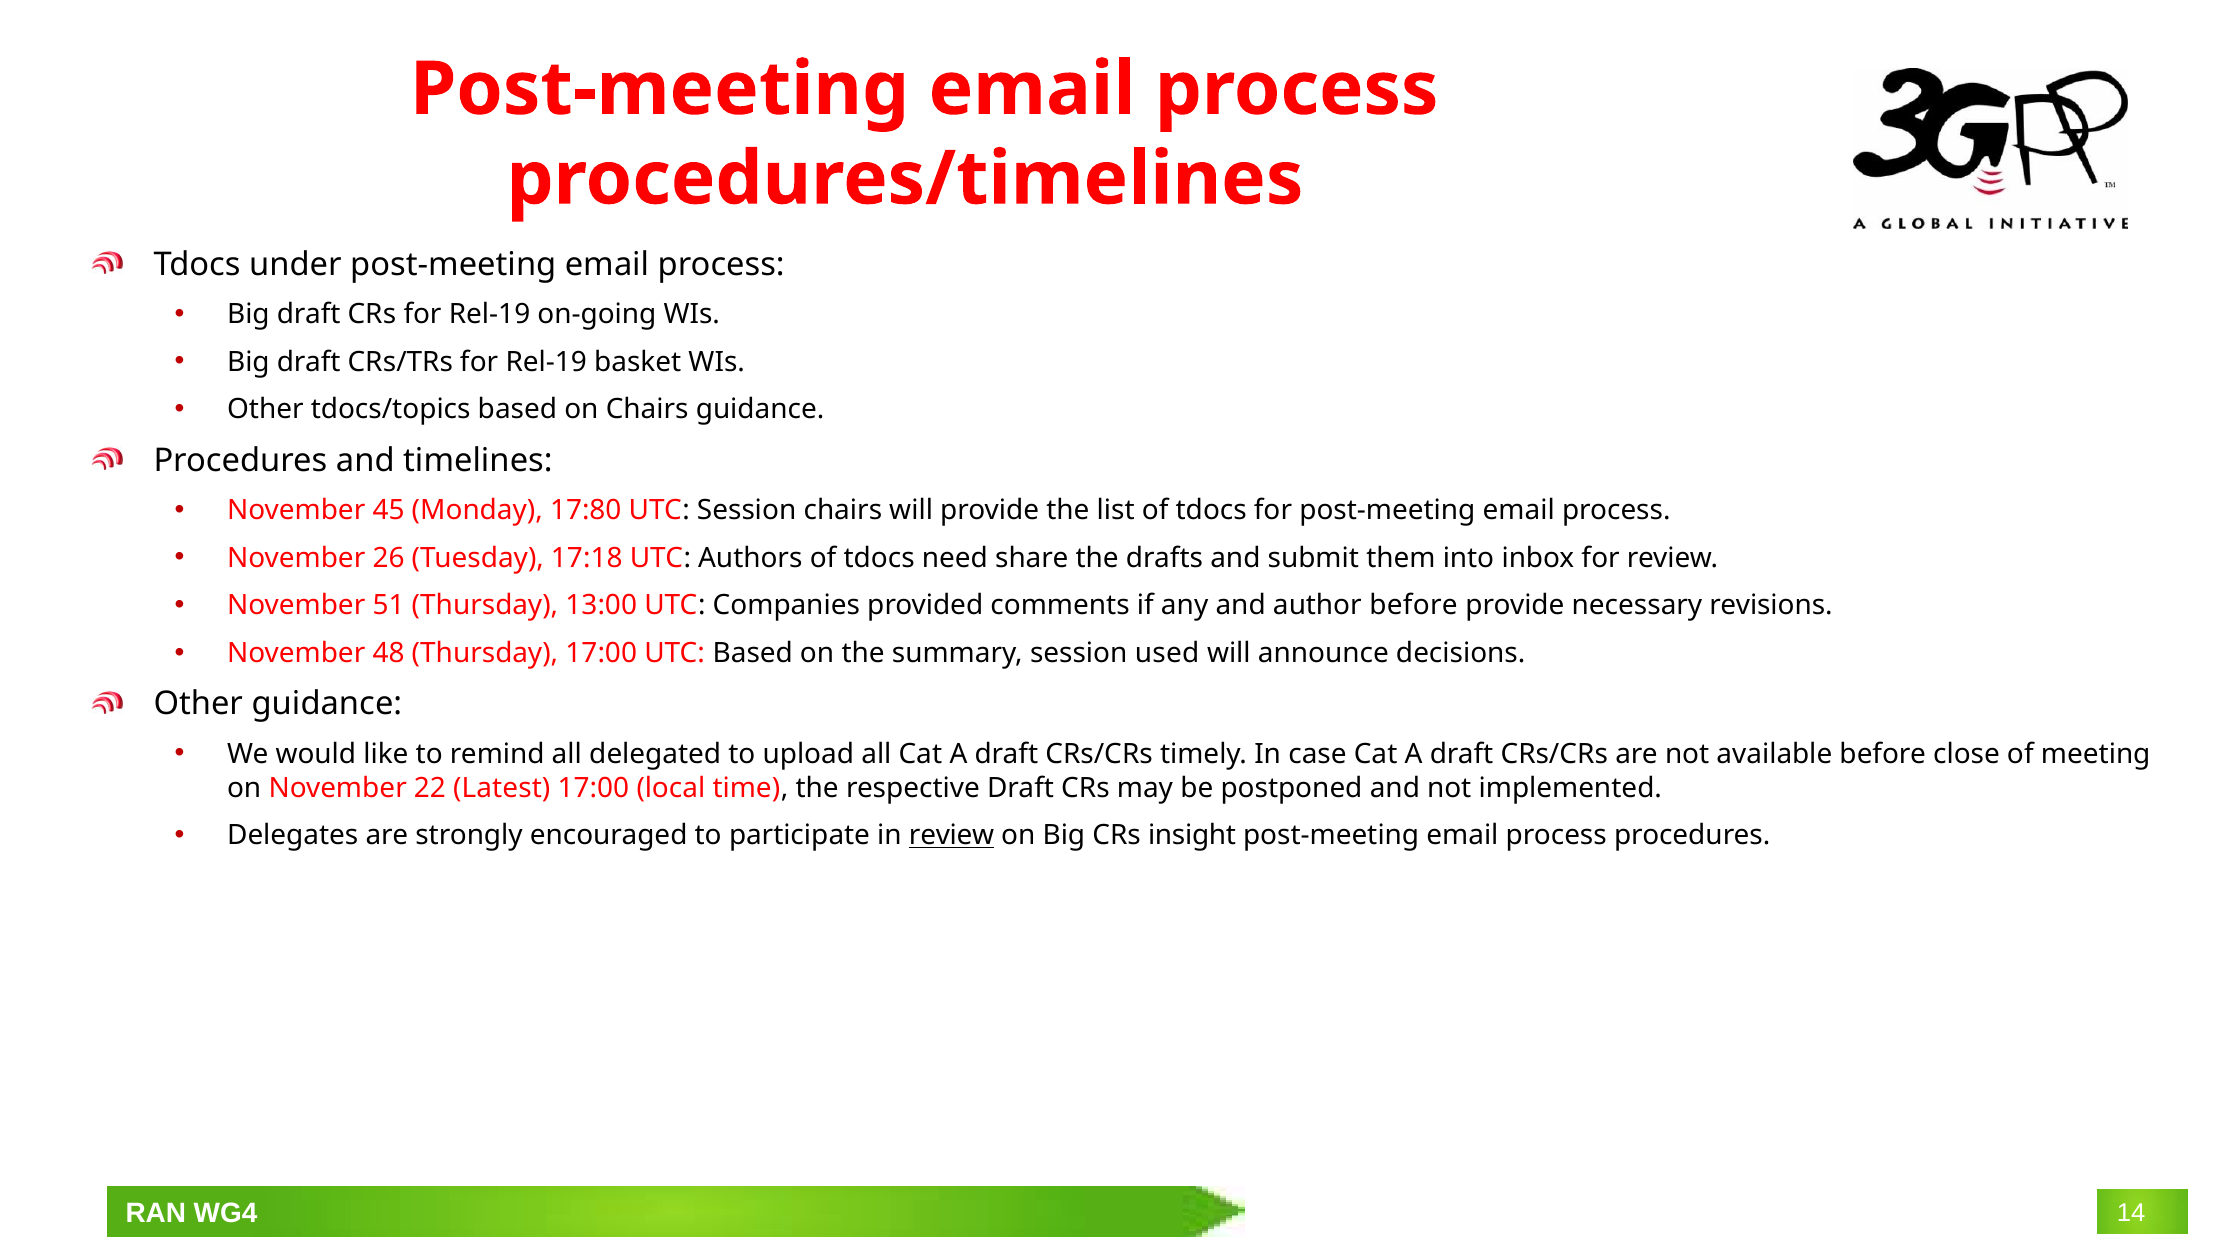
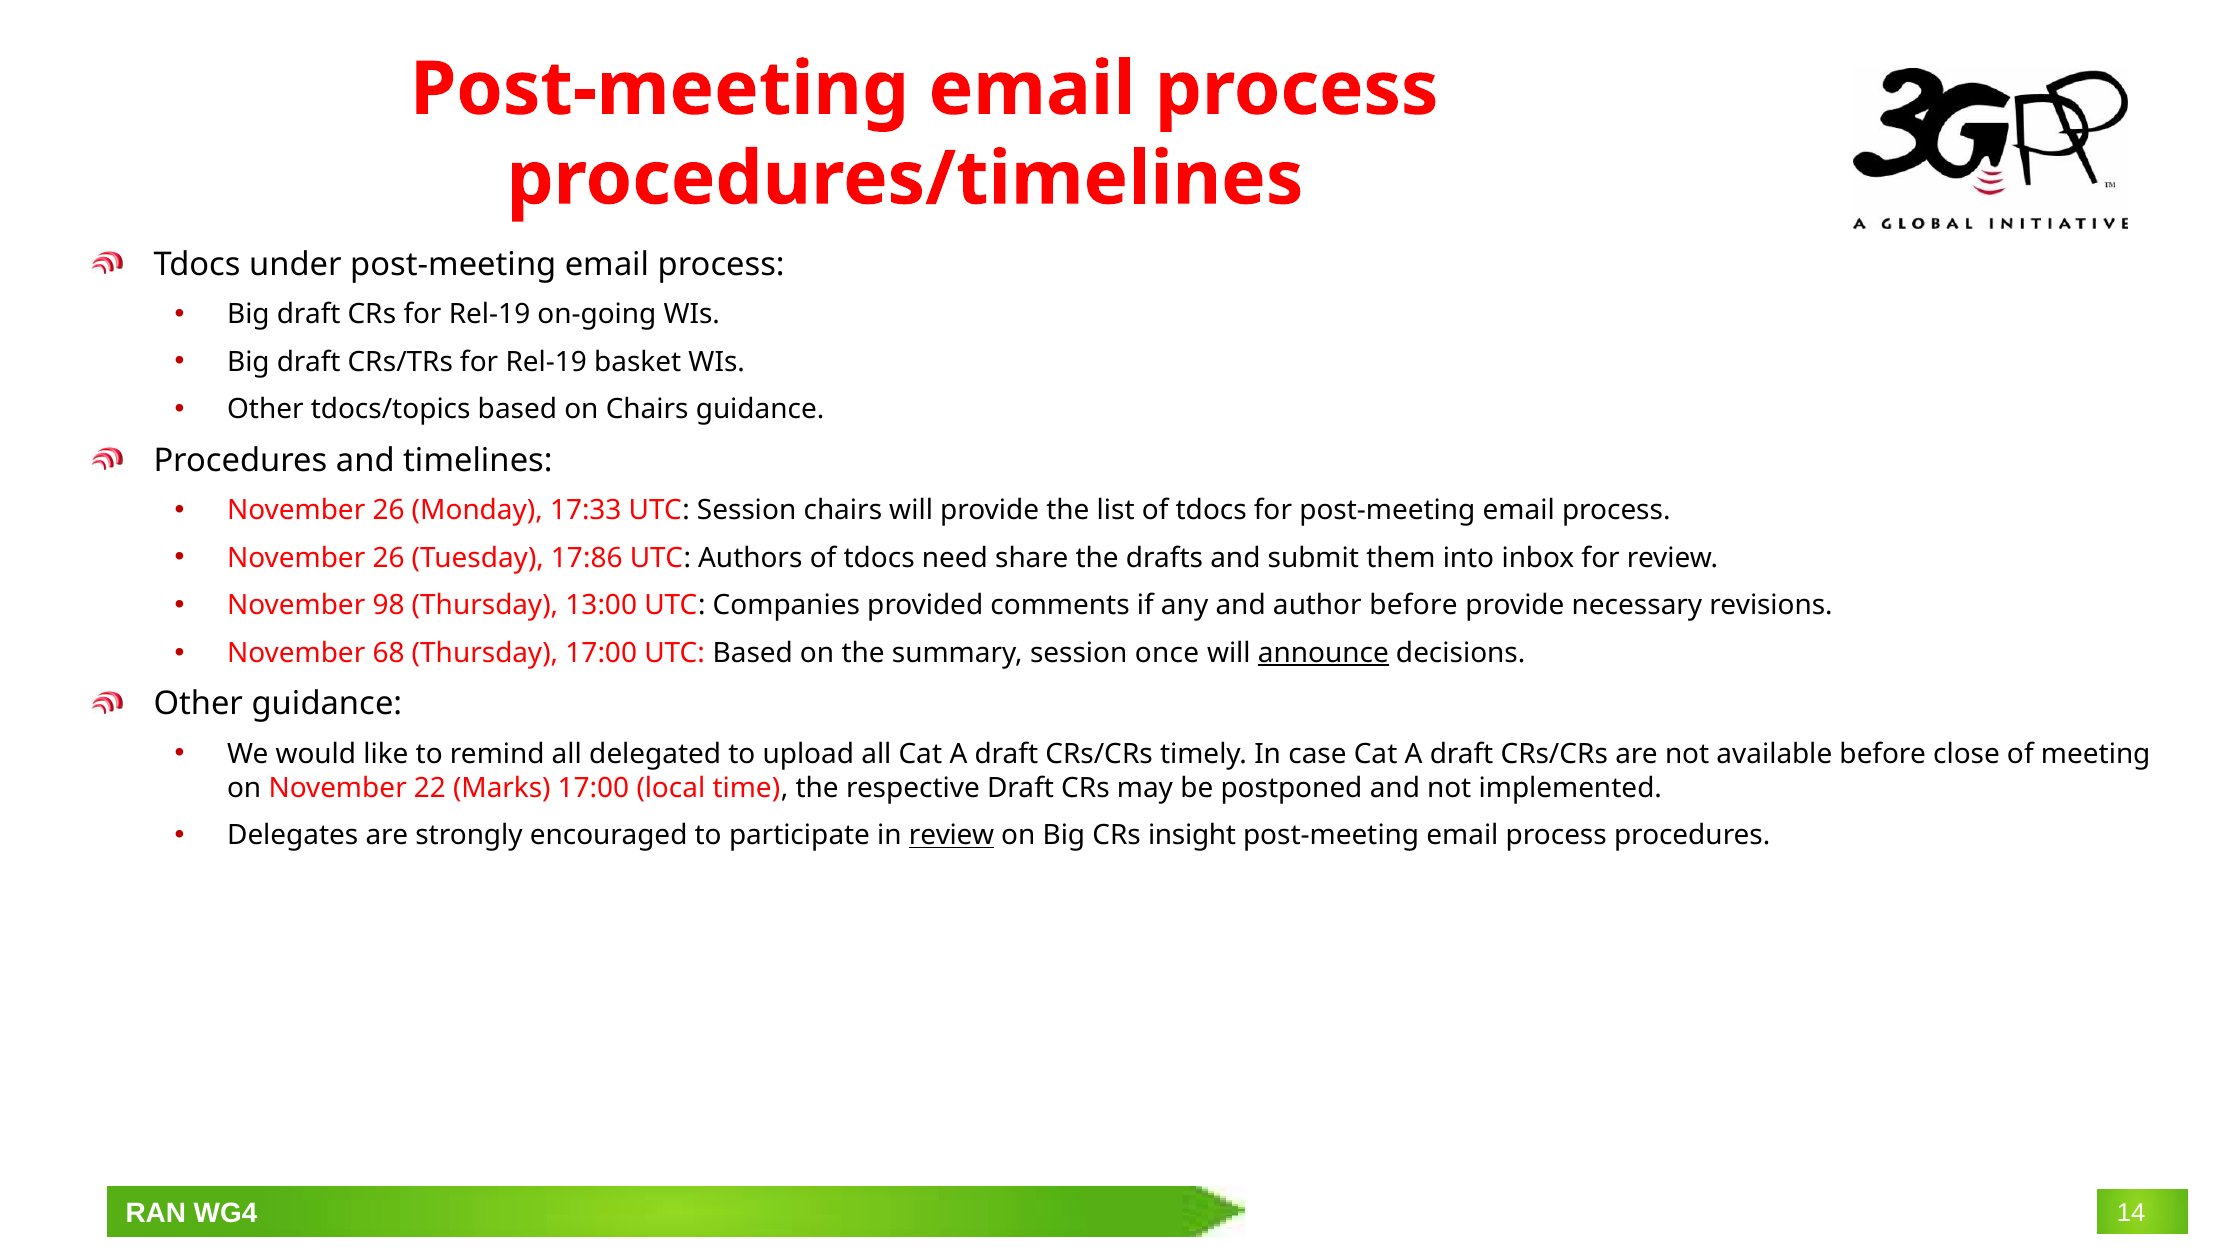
45: 45 -> 26 (389, 510)
17:80: 17:80 -> 17:33 (586, 510)
17:18: 17:18 -> 17:86 (587, 558)
51: 51 -> 98 (389, 606)
48: 48 -> 68 (389, 653)
used: used -> once (1167, 653)
announce underline: none -> present (1323, 653)
Latest: Latest -> Marks (502, 788)
